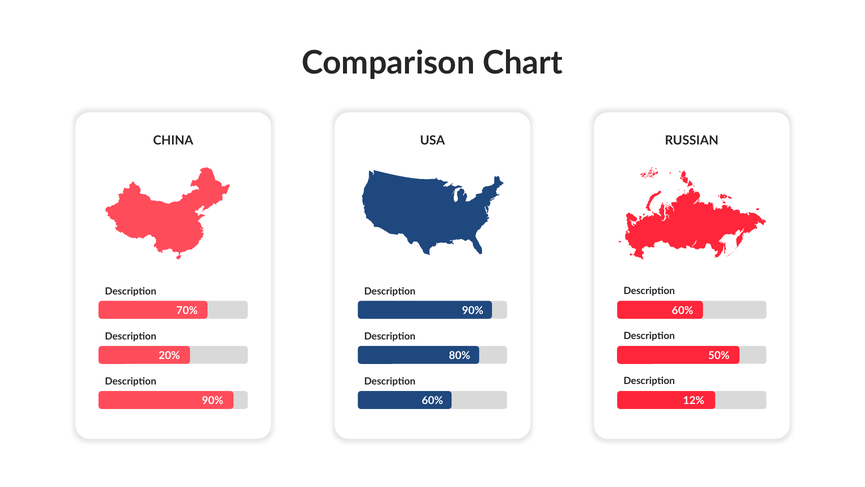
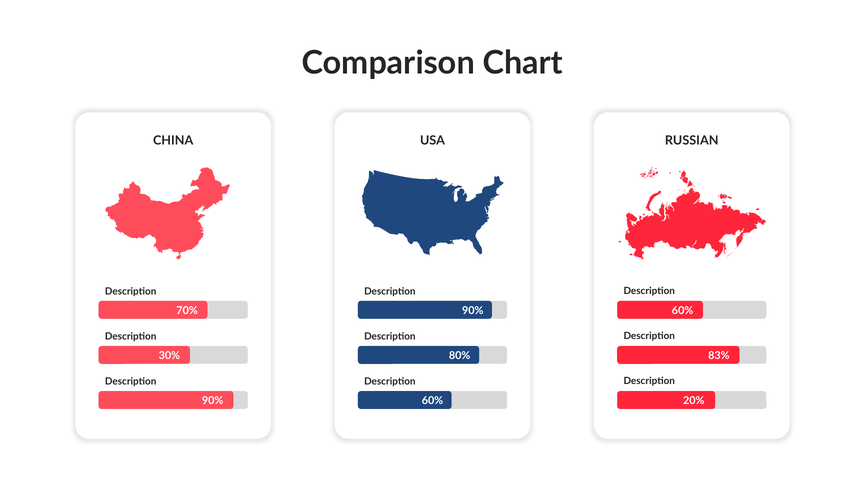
20%: 20% -> 30% (169, 355)
50%: 50% -> 83% (719, 355)
12%: 12% -> 20% (694, 400)
